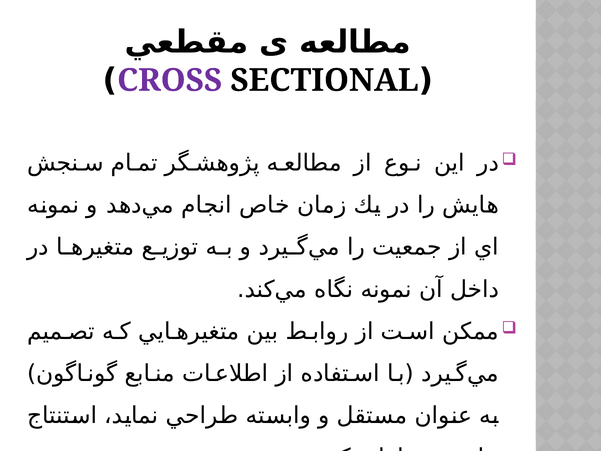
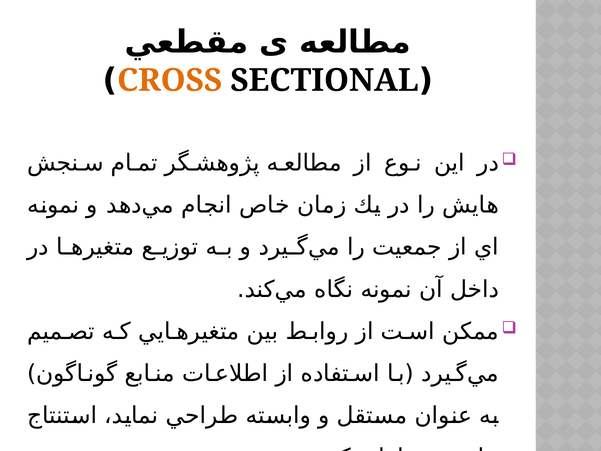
CROSS colour: purple -> orange (170, 80)
